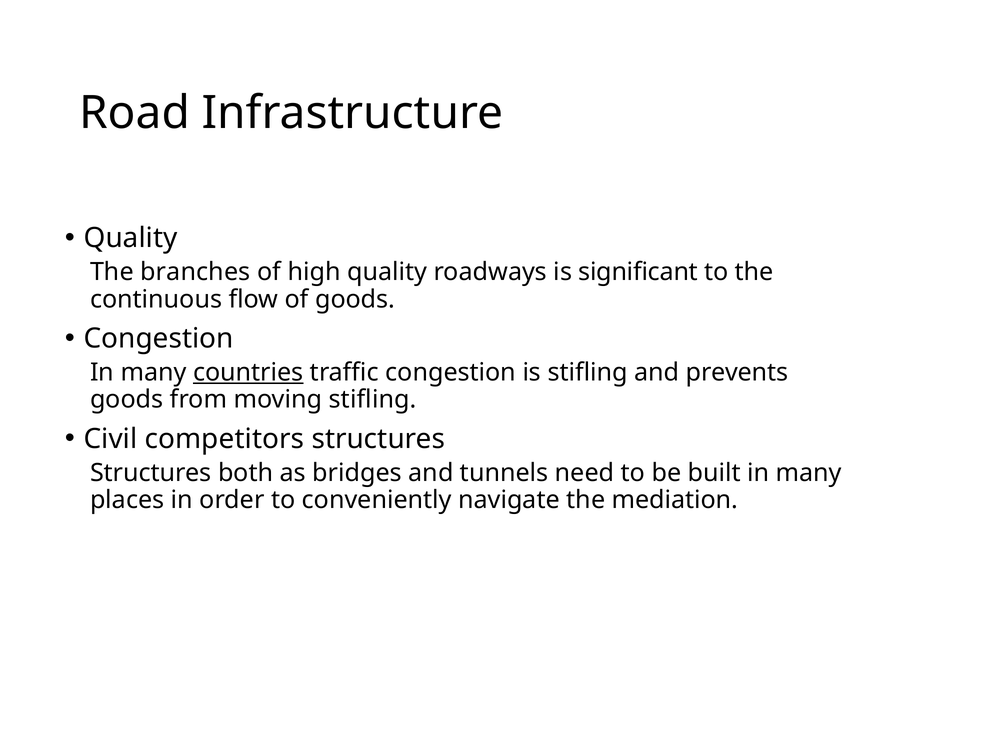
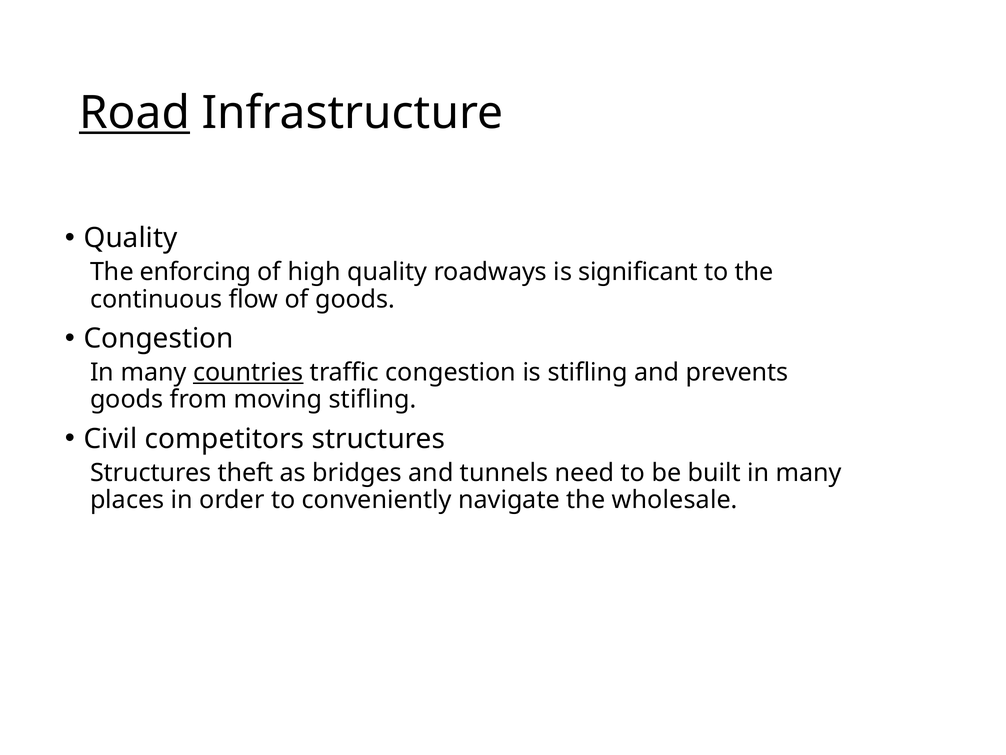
Road underline: none -> present (135, 113)
branches: branches -> enforcing (196, 272)
both: both -> theft (246, 472)
mediation: mediation -> wholesale (675, 500)
